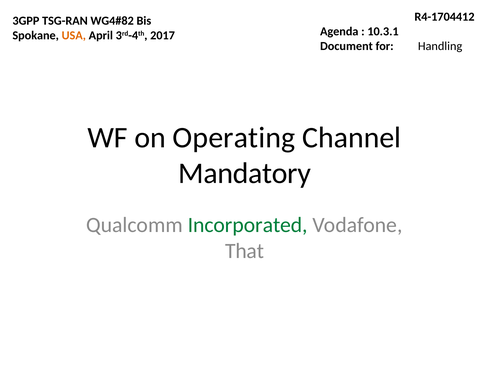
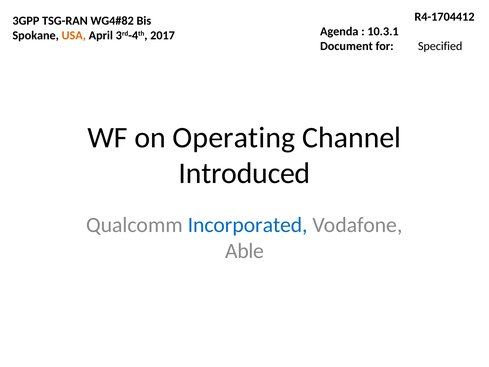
Handling: Handling -> Specified (440, 46)
Mandatory: Mandatory -> Introduced (244, 173)
Incorporated colour: green -> blue (248, 225)
That: That -> Able (245, 251)
